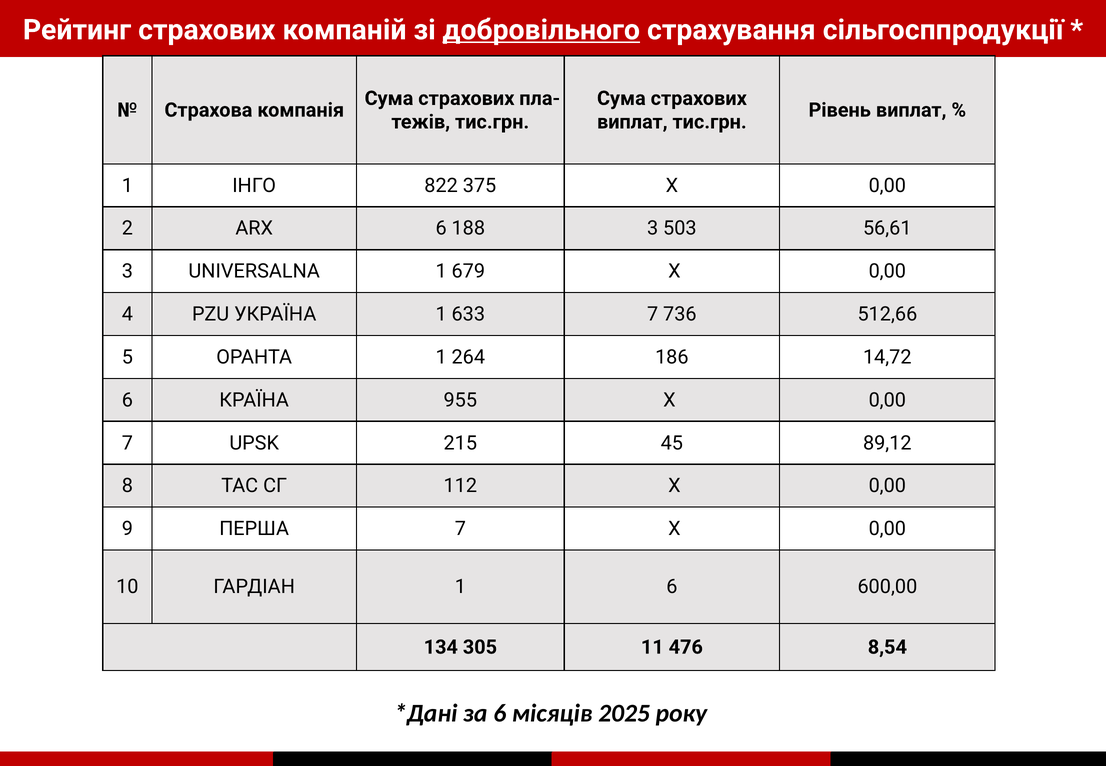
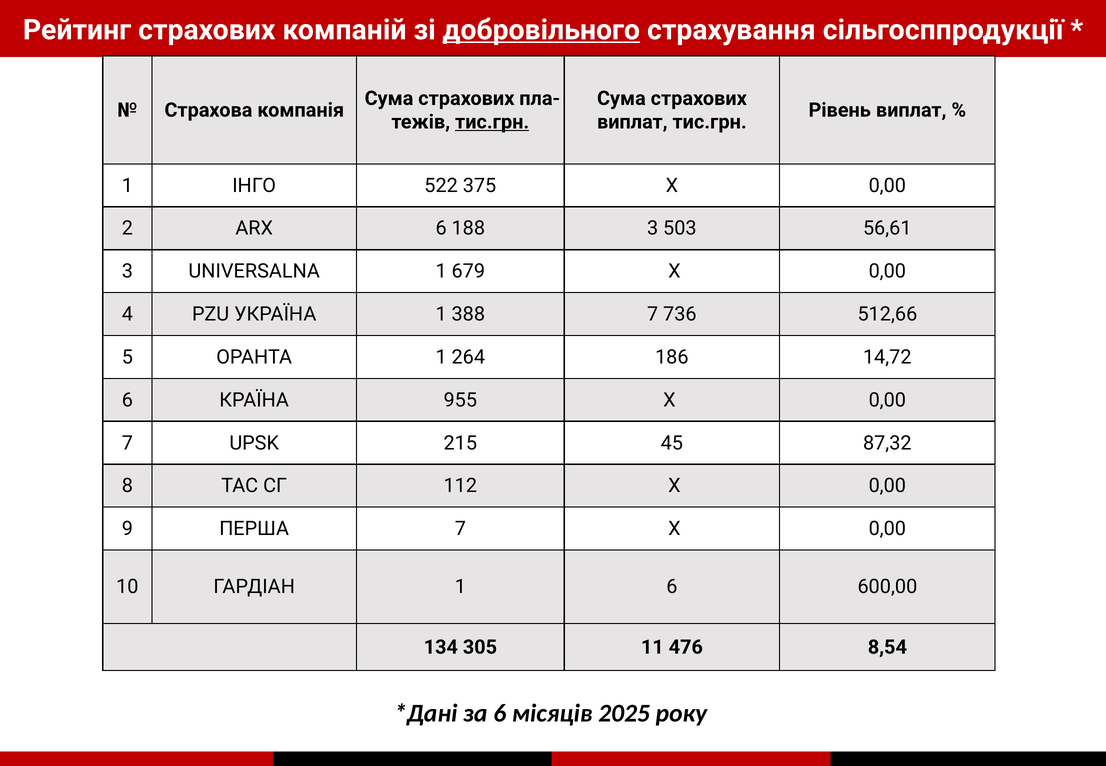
тис.грн underline: none -> present (492, 122)
822: 822 -> 522 (441, 185)
633: 633 -> 388 (468, 314)
89,12: 89,12 -> 87,32 (887, 443)
